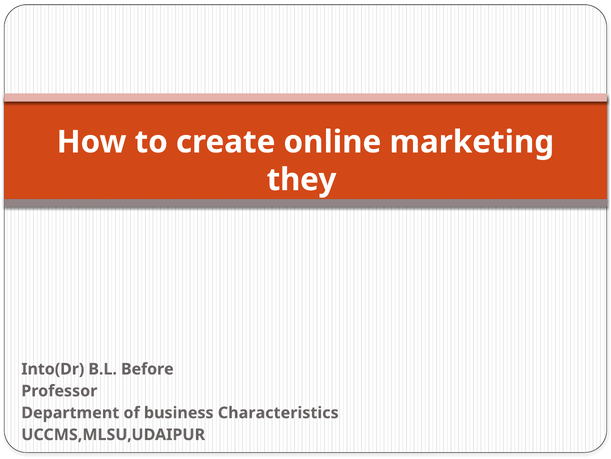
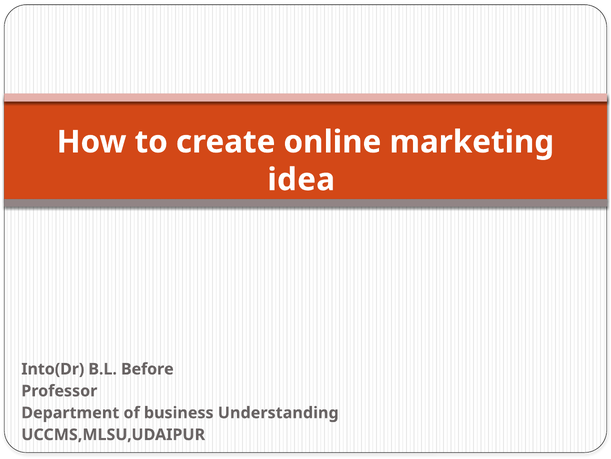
they: they -> idea (301, 179)
Characteristics: Characteristics -> Understanding (278, 412)
